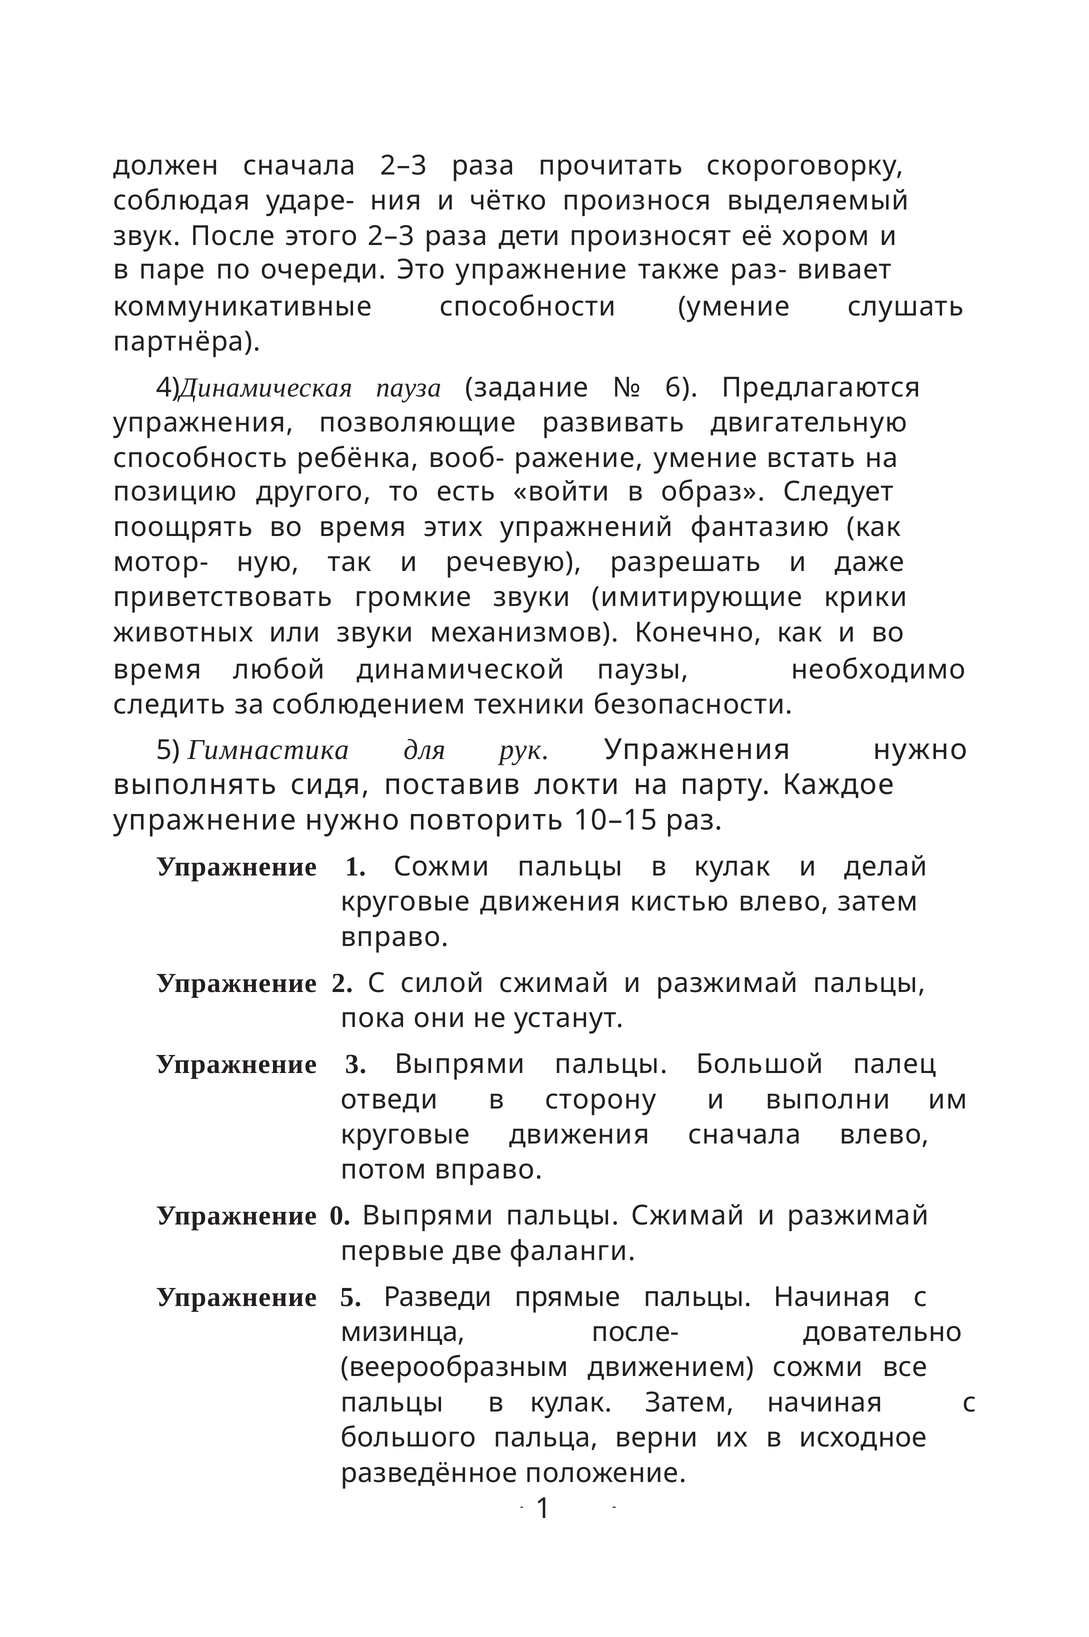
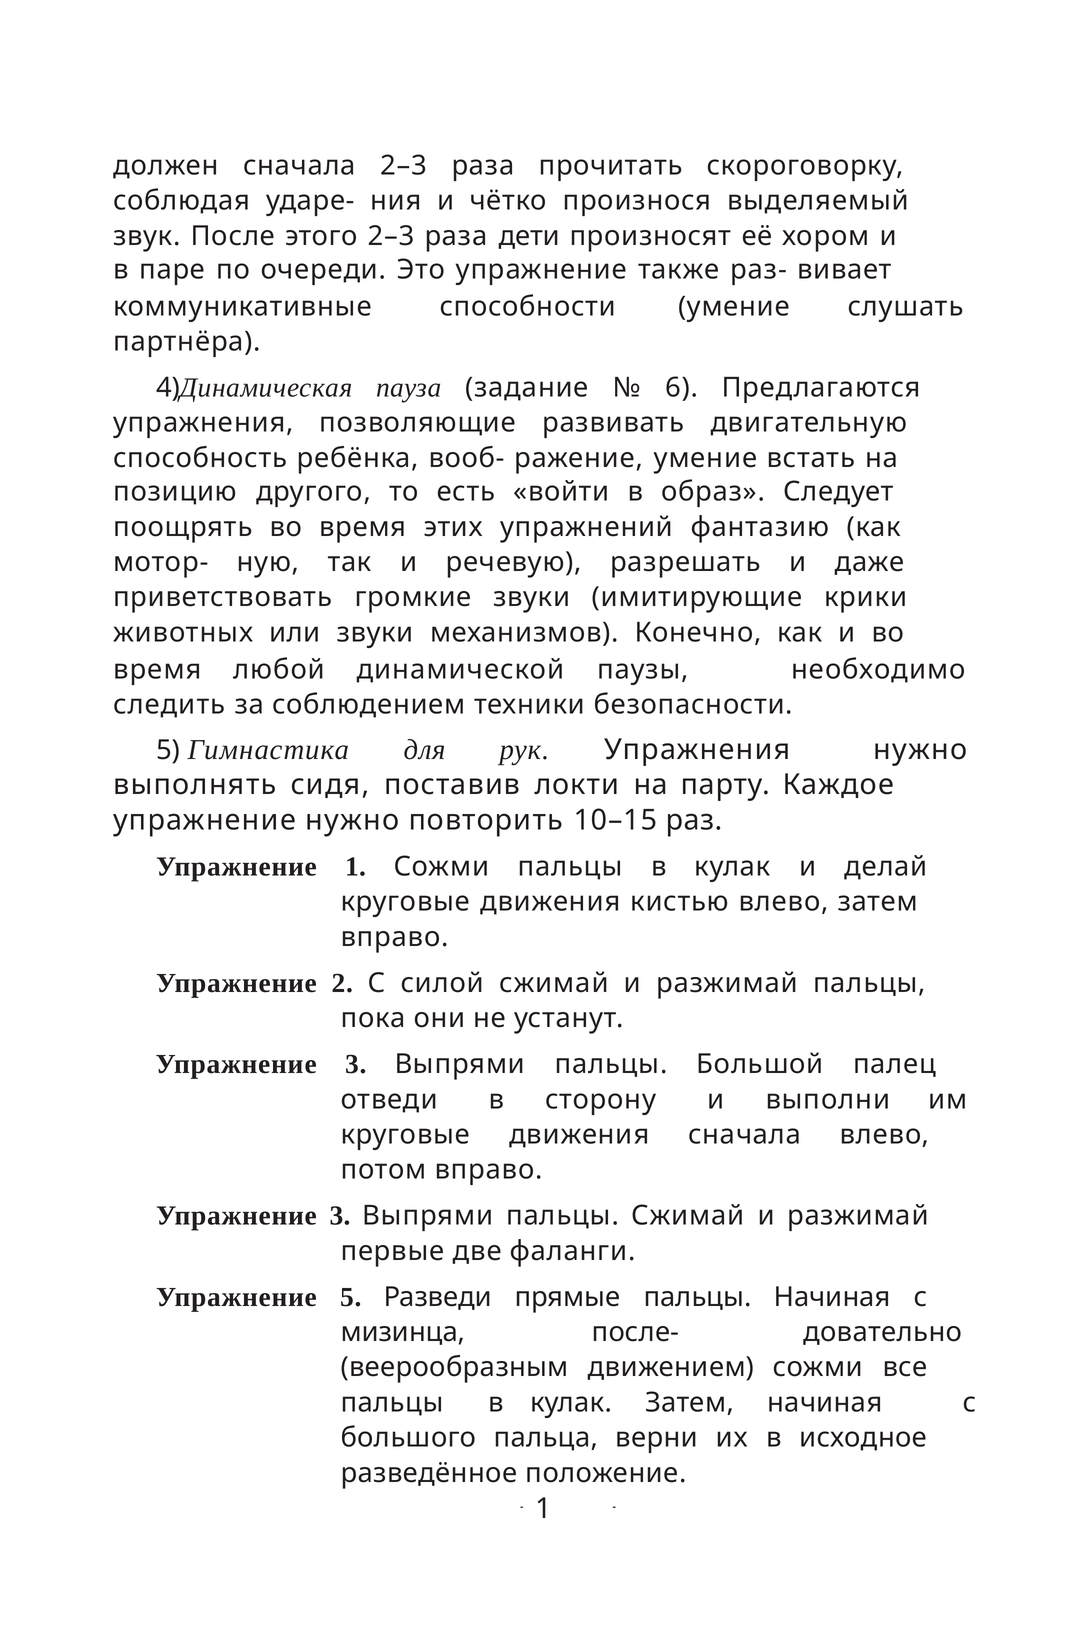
0: 0 -> 3 (340, 1215)
